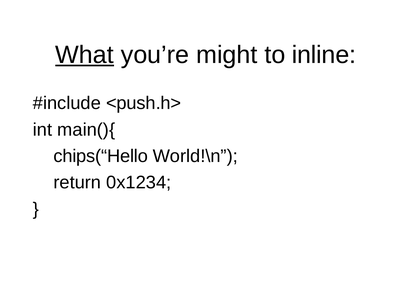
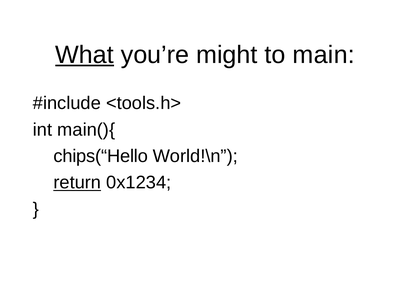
inline: inline -> main (324, 55)
<push.h>: <push.h> -> <tools.h> (144, 103)
return underline: none -> present (77, 183)
